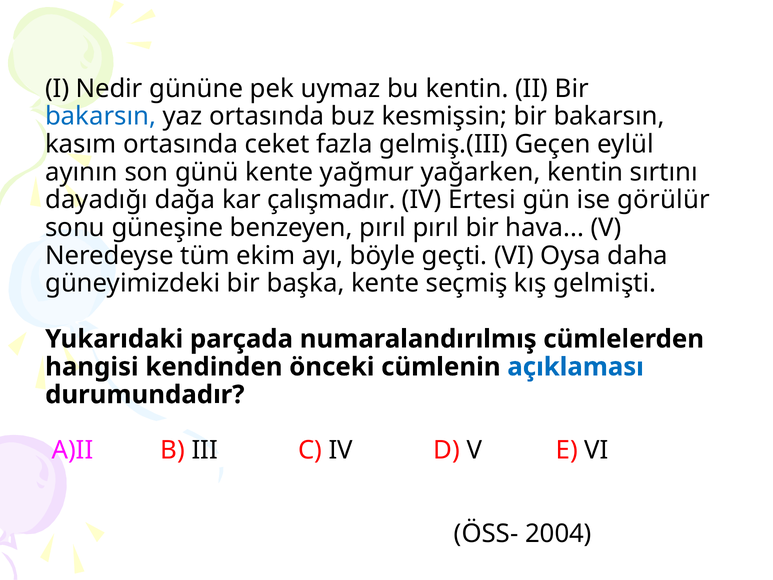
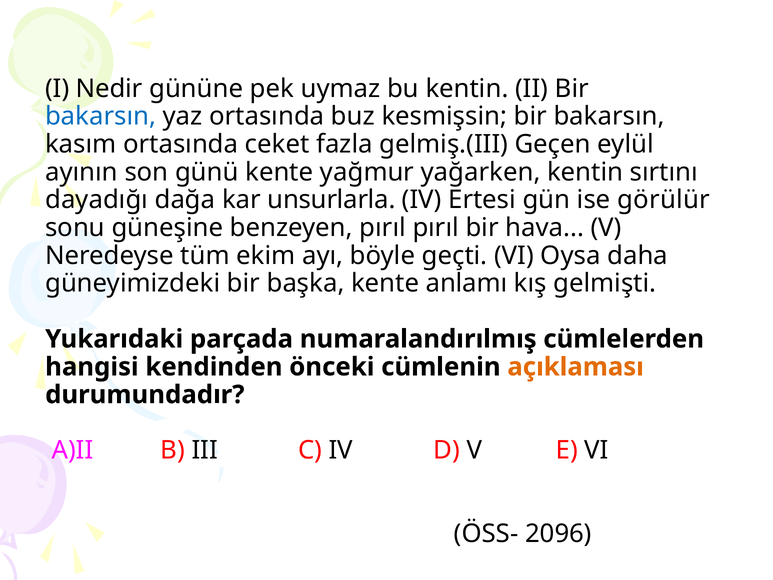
çalışmadır: çalışmadır -> unsurlarla (331, 200)
seçmiş: seçmiş -> anlamı (467, 283)
açıklaması colour: blue -> orange (576, 367)
2004: 2004 -> 2096 (558, 534)
